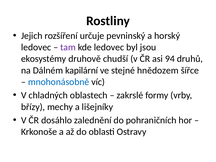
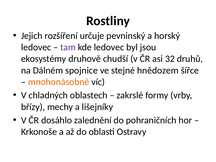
94: 94 -> 32 (170, 59)
kapilární: kapilární -> spojnice (82, 70)
mnohonásobně colour: blue -> orange (59, 82)
